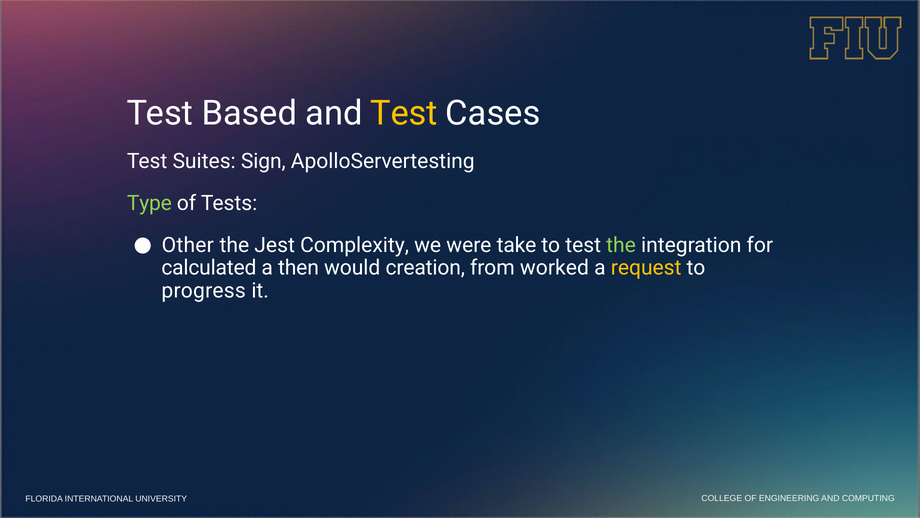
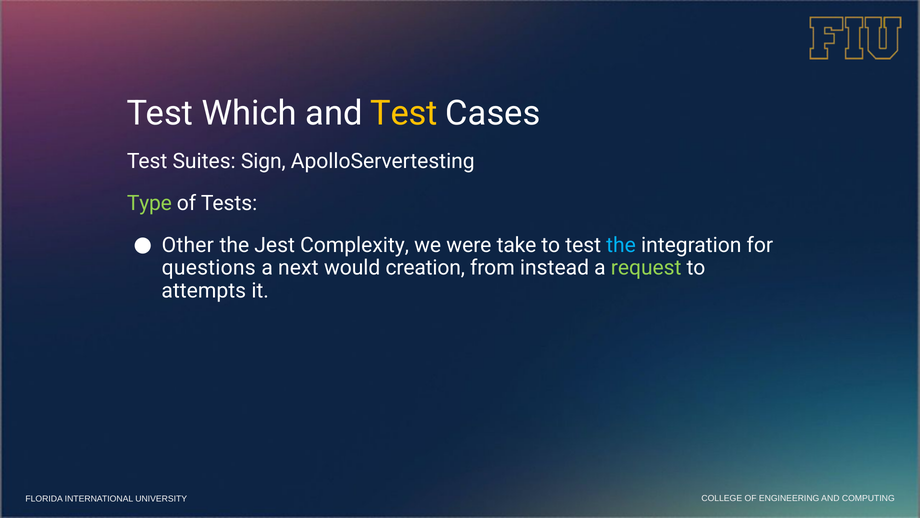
Based: Based -> Which (249, 113)
the colour: light green -> light blue (621, 245)
calculated: calculated -> questions (209, 268)
then: then -> next (298, 268)
worked: worked -> instead (554, 268)
request colour: yellow -> light green (646, 268)
progress: progress -> attempts (204, 291)
